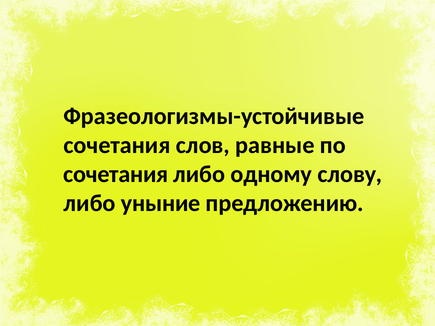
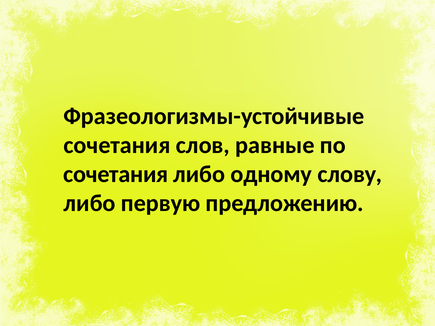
уныние: уныние -> первую (161, 203)
